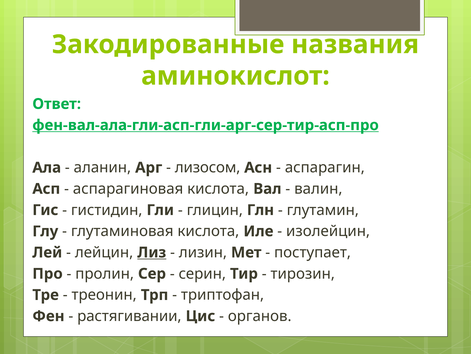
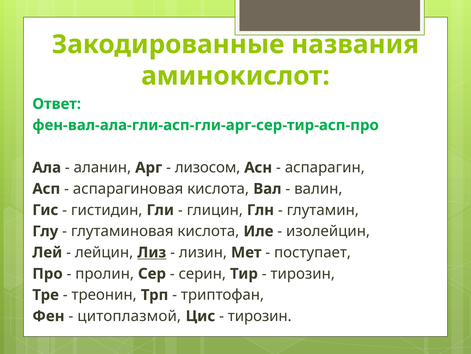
фен-вал-ала-гли-асп-гли-арг-сер-тир-асп-про underline: present -> none (206, 125)
растягивании: растягивании -> цитоплазмой (129, 316)
органов: органов -> тирозин (260, 316)
